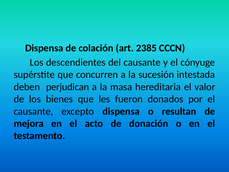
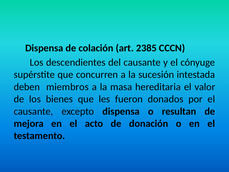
perjudican: perjudican -> miembros (67, 87)
